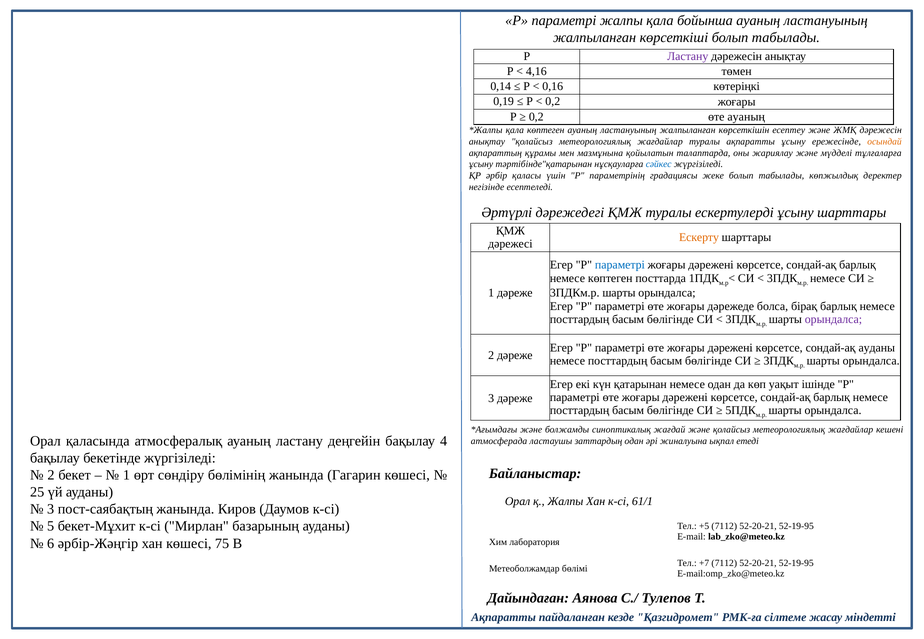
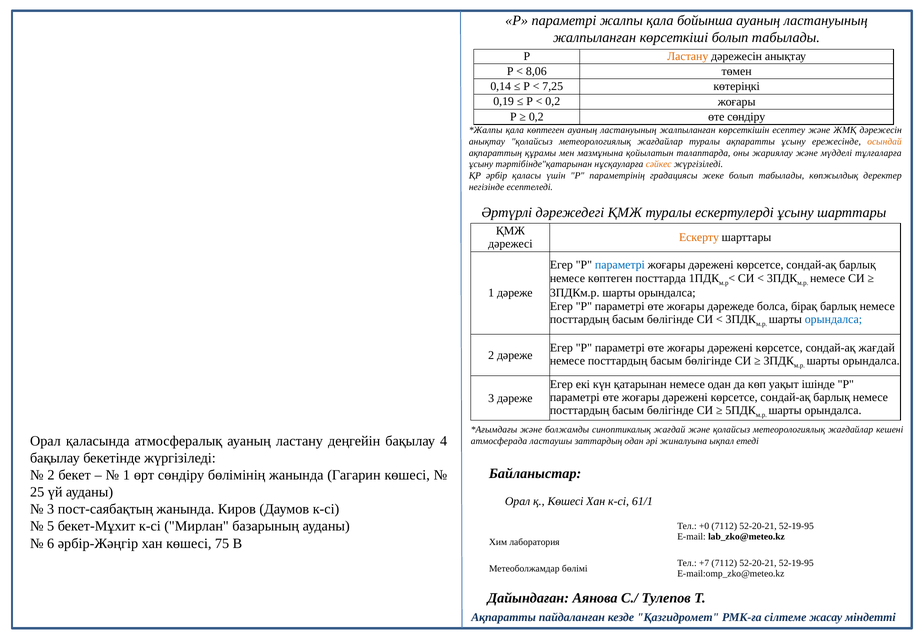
Ластану colour: purple -> orange (688, 57)
4,16: 4,16 -> 8,06 (536, 71)
0,16: 0,16 -> 7,25 (553, 86)
өте ауаның: ауаның -> сөндіру (746, 117)
сәйкес colour: blue -> orange (659, 165)
орындалса colour: purple -> blue (833, 319)
сондай-ақ ауданы: ауданы -> жағдай (877, 348)
қ Жалпы: Жалпы -> Көшесі (565, 502)
+5: +5 -> +0 (704, 527)
